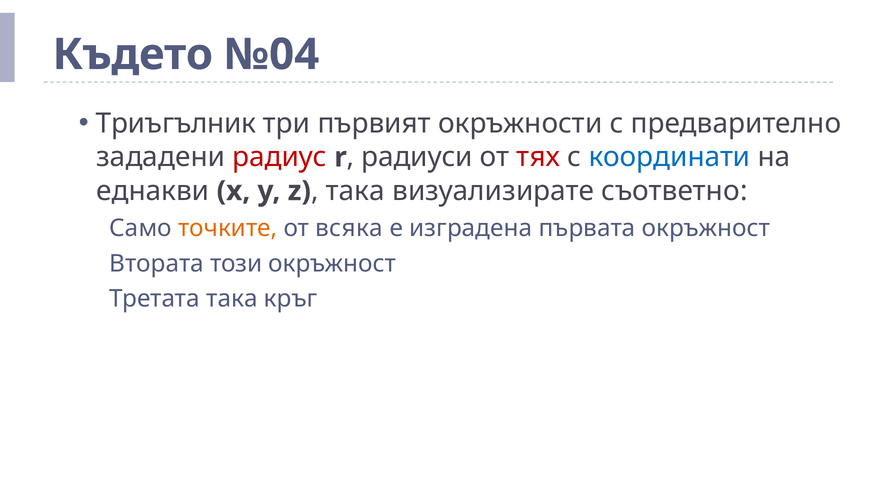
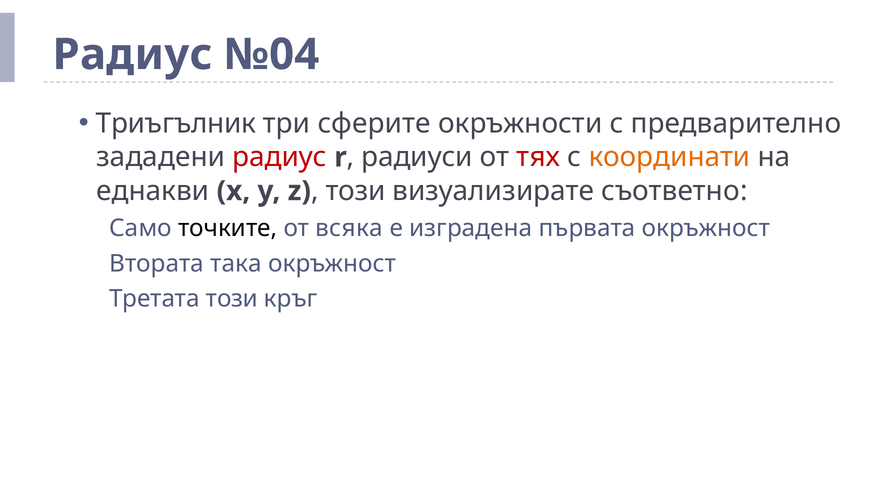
Където: Където -> Радиус (132, 55)
първият: първият -> сферите (374, 124)
координати colour: blue -> orange (670, 157)
така: така -> този (356, 191)
точките colour: orange -> black (228, 228)
този: този -> така (236, 264)
Третата така: така -> този (232, 299)
